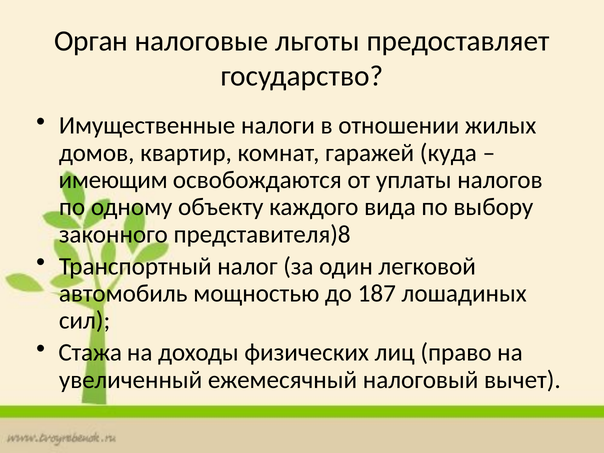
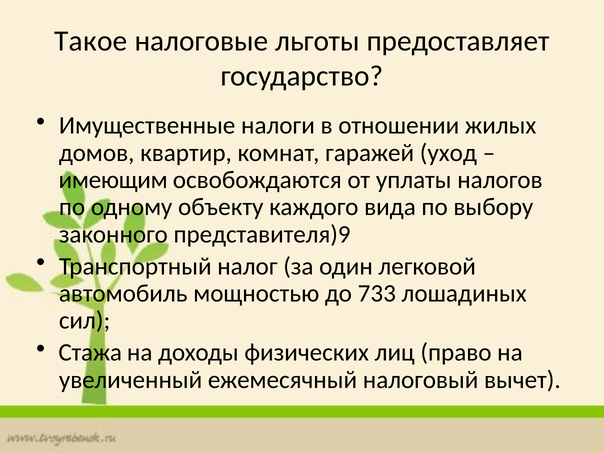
Орган: Орган -> Такое (91, 41)
куда: куда -> уход (448, 153)
представителя)8: представителя)8 -> представителя)9 (262, 234)
187: 187 -> 733 (377, 293)
